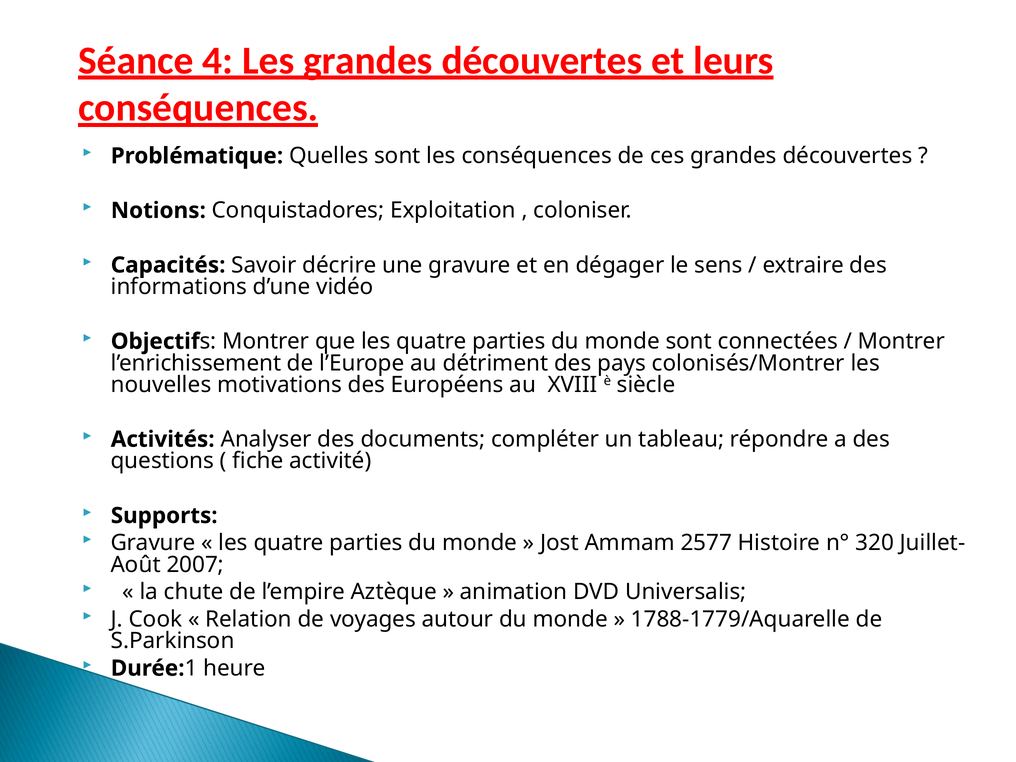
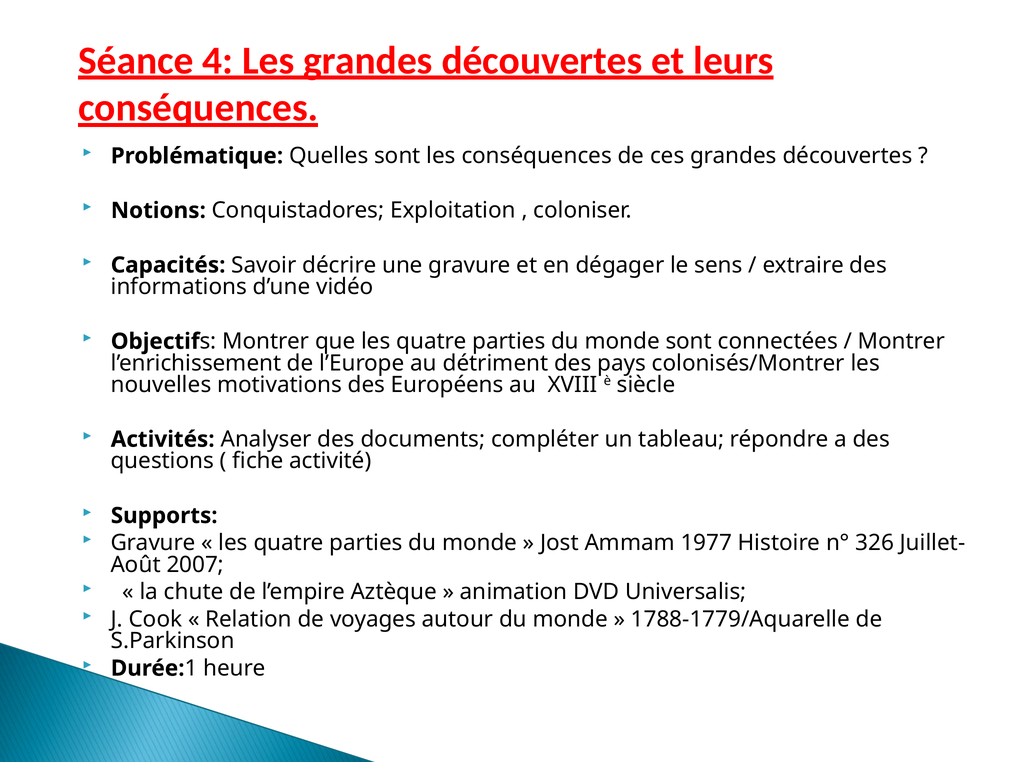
2577: 2577 -> 1977 (706, 543)
320: 320 -> 326 (875, 543)
